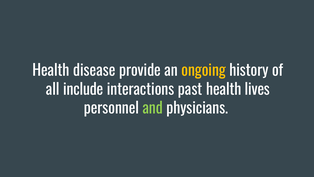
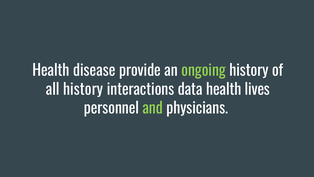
ongoing colour: yellow -> light green (204, 71)
all include: include -> history (83, 89)
past: past -> data (190, 89)
